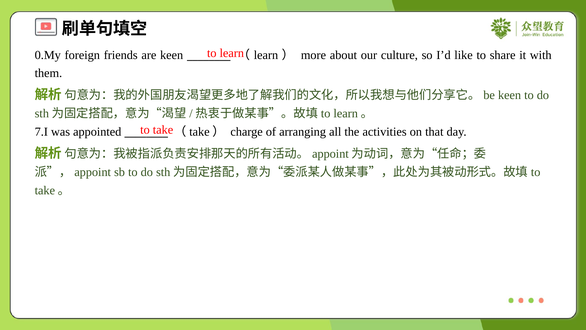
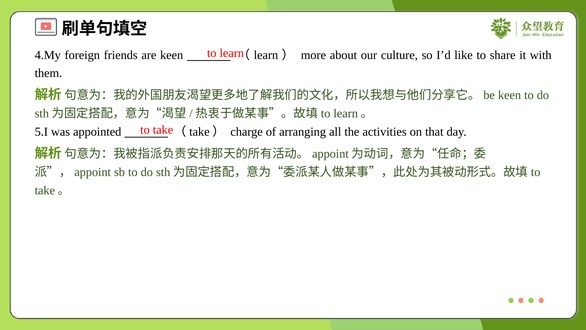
0.My: 0.My -> 4.My (48, 55)
7.I: 7.I -> 5.I (41, 132)
